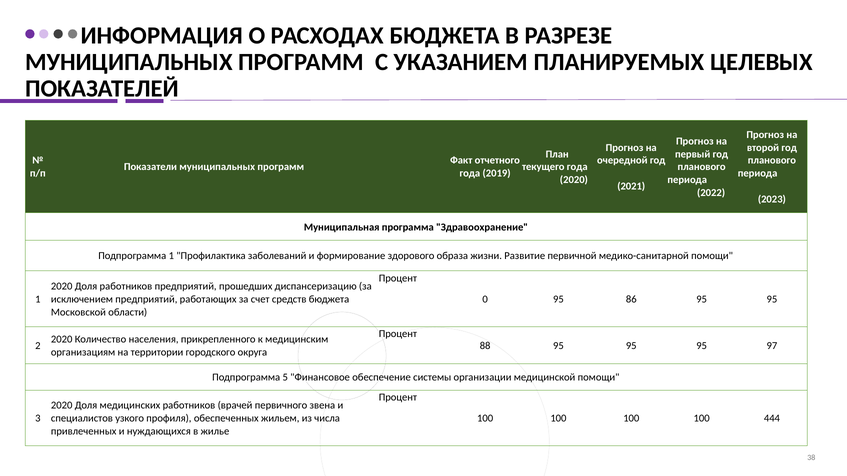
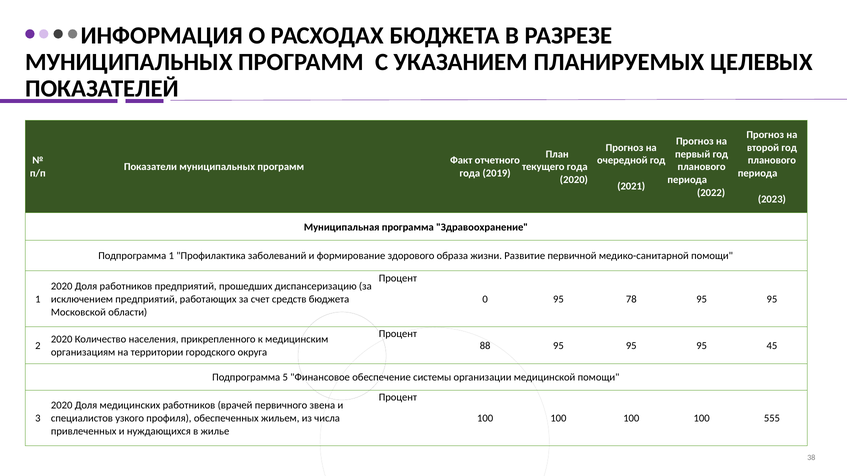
86: 86 -> 78 (631, 299)
97: 97 -> 45 (772, 346)
444: 444 -> 555 (772, 419)
